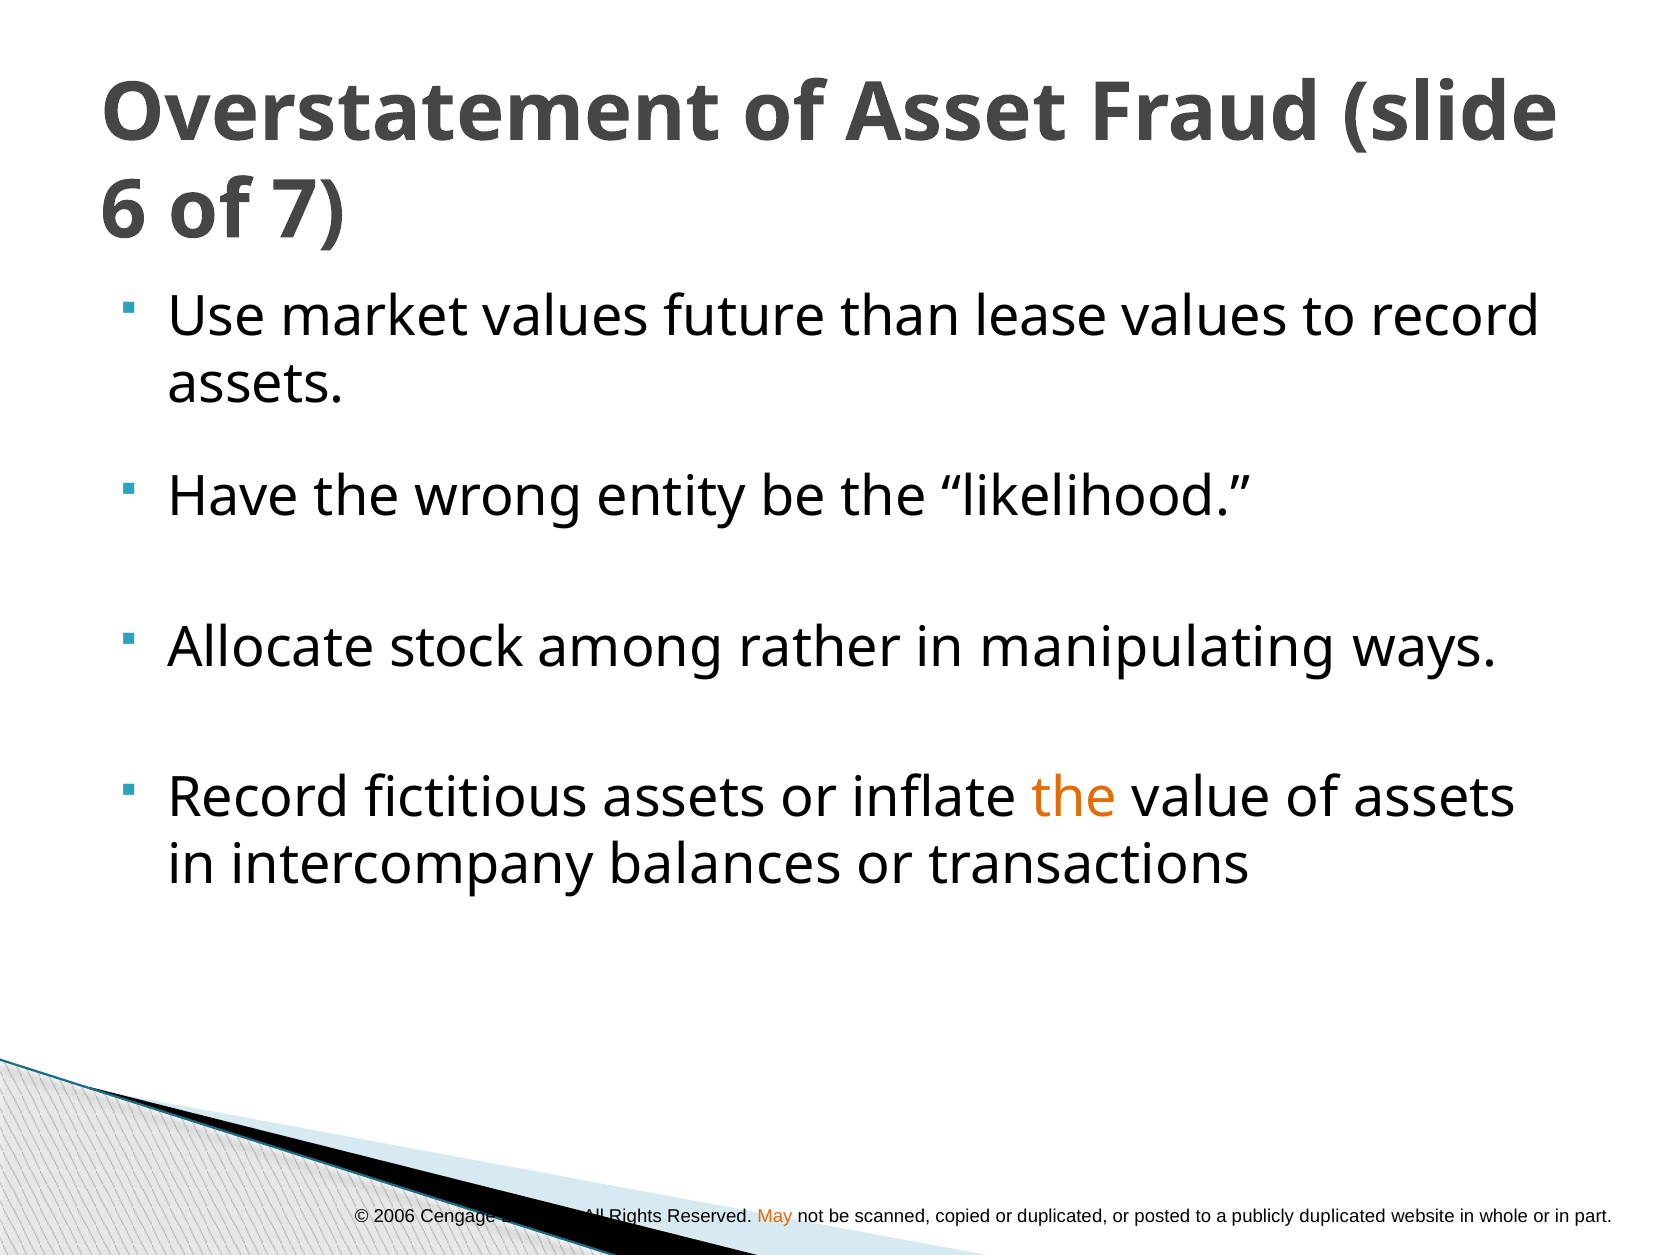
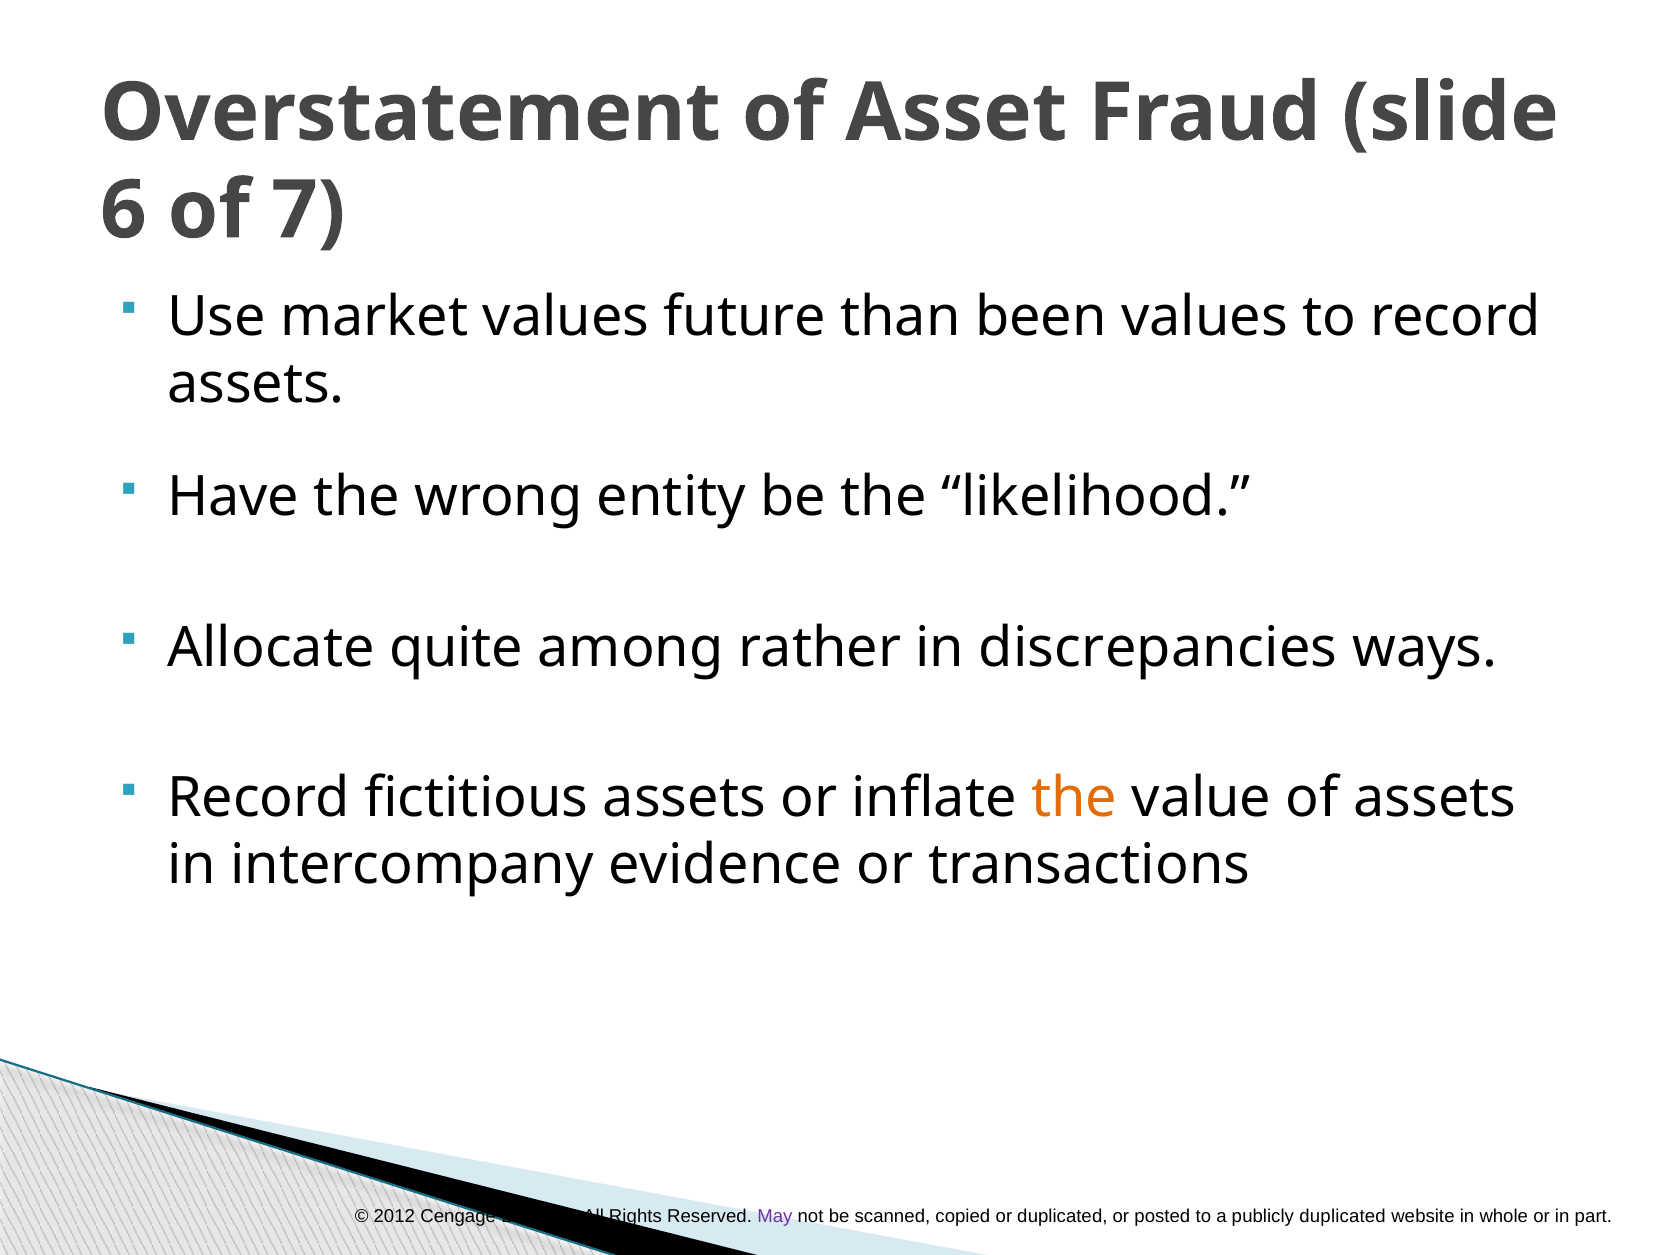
lease: lease -> been (1041, 317)
stock: stock -> quite (456, 648)
manipulating: manipulating -> discrepancies (1158, 648)
balances: balances -> evidence (725, 865)
2006: 2006 -> 2012 (394, 1216)
May colour: orange -> purple (775, 1216)
